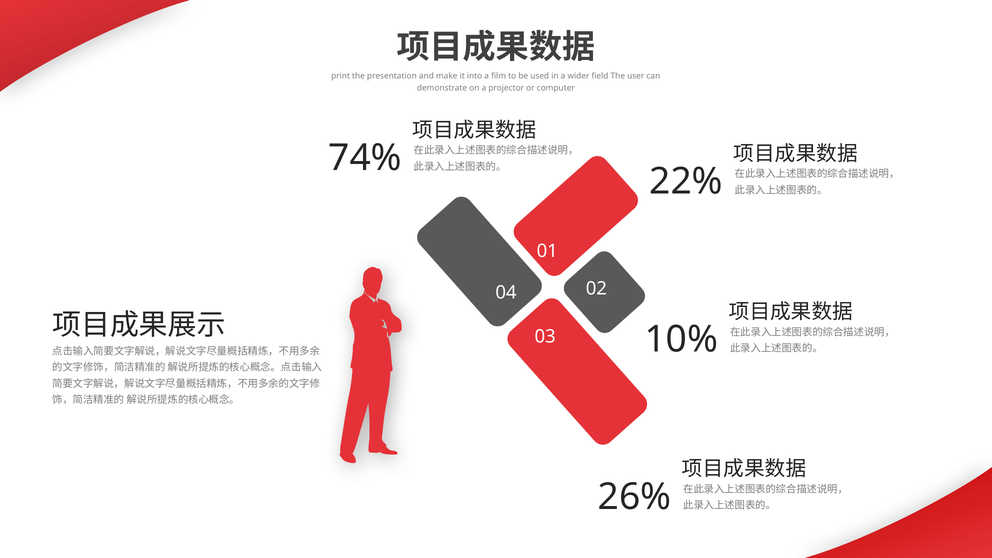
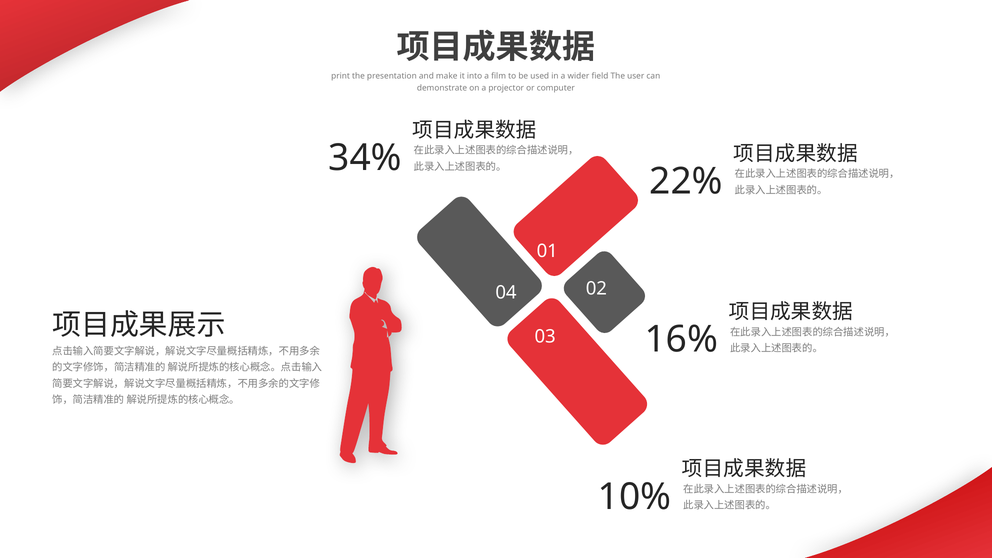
74%: 74% -> 34% (365, 158)
10%: 10% -> 16% (681, 340)
26%: 26% -> 10% (635, 497)
